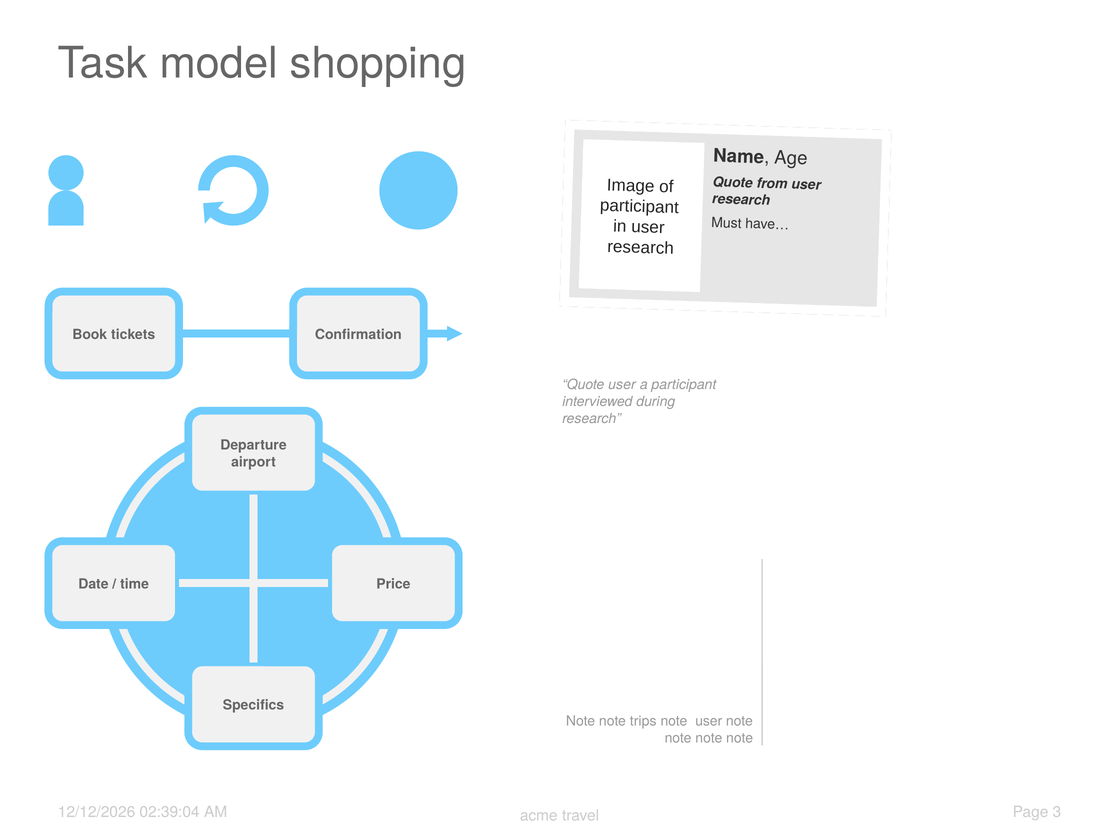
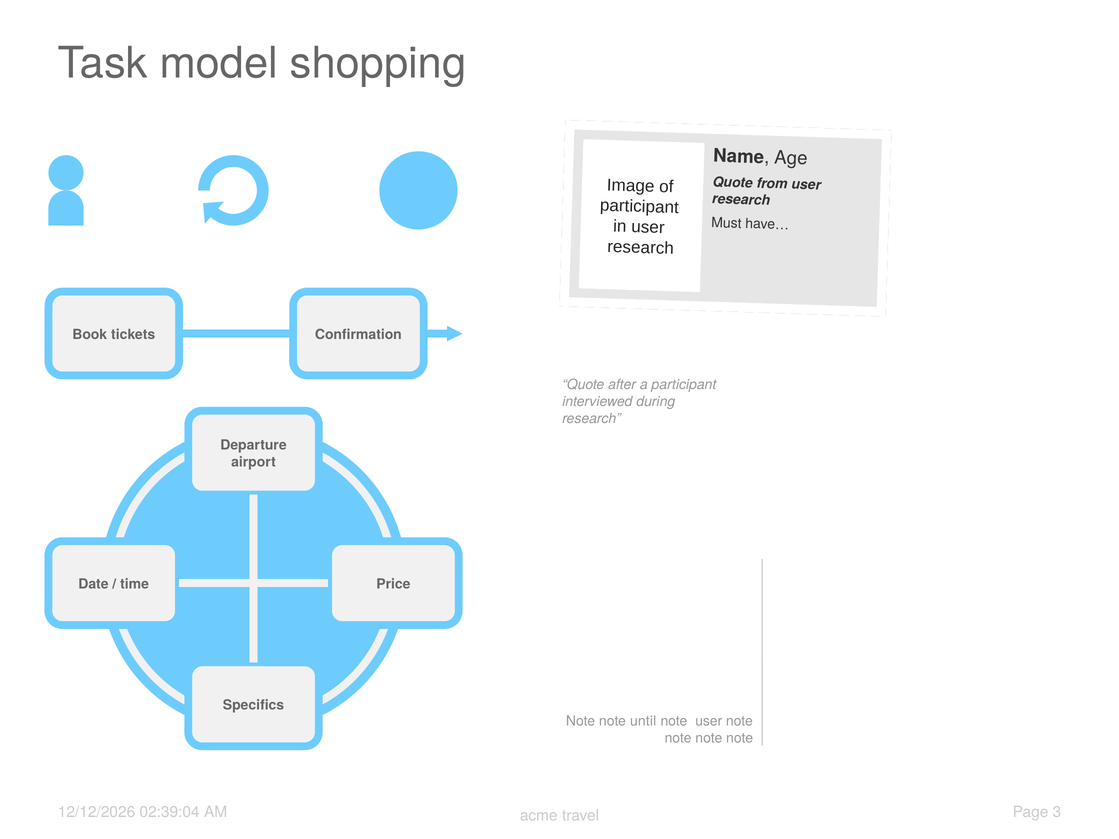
Quote user: user -> after (622, 385)
trips: trips -> until (643, 721)
